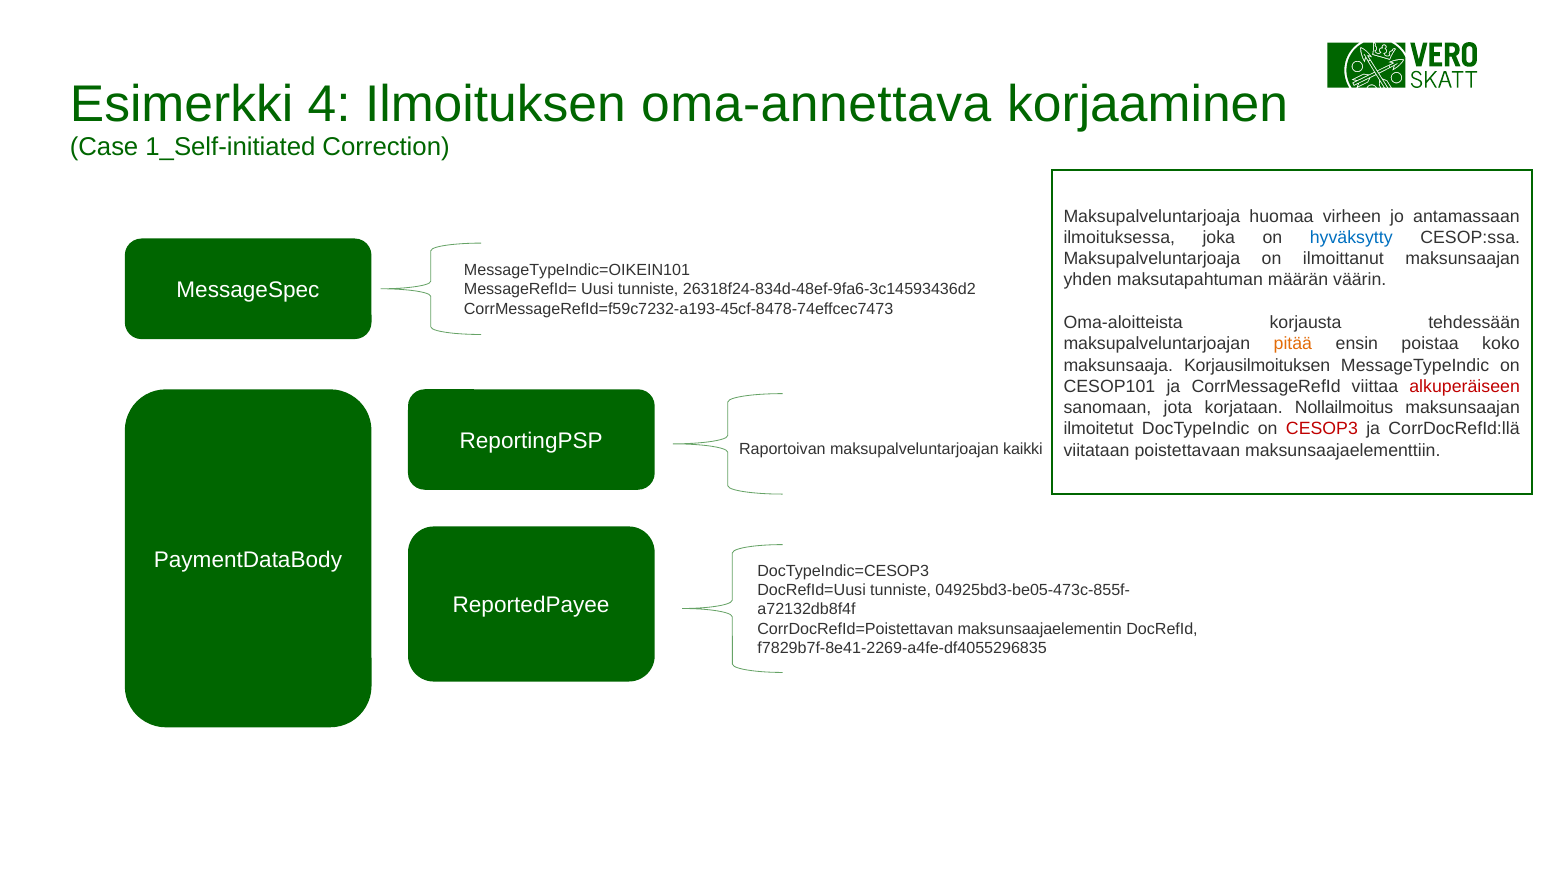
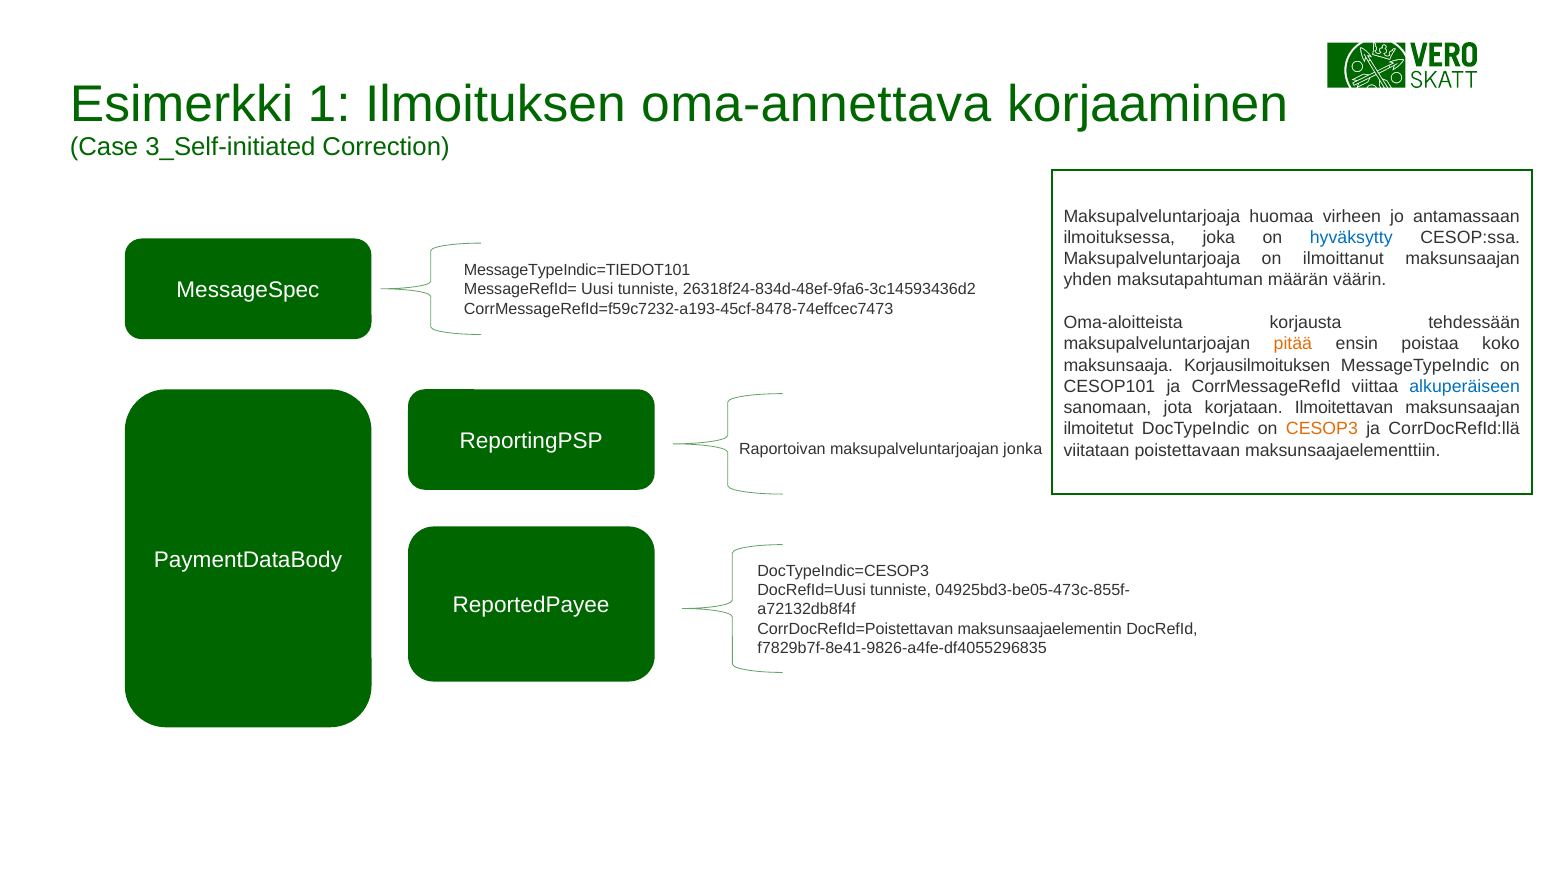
4: 4 -> 1 (329, 105)
1_Self-initiated: 1_Self-initiated -> 3_Self-initiated (230, 147)
MessageTypeIndic=OIKEIN101: MessageTypeIndic=OIKEIN101 -> MessageTypeIndic=TIEDOT101 (577, 270)
alkuperäiseen colour: red -> blue (1465, 387)
Nollailmoitus: Nollailmoitus -> Ilmoitettavan (1344, 408)
CESOP3 colour: red -> orange (1322, 429)
kaikki: kaikki -> jonka (1023, 450)
f7829b7f-8e41-2269-a4fe-df4055296835: f7829b7f-8e41-2269-a4fe-df4055296835 -> f7829b7f-8e41-9826-a4fe-df4055296835 (902, 648)
